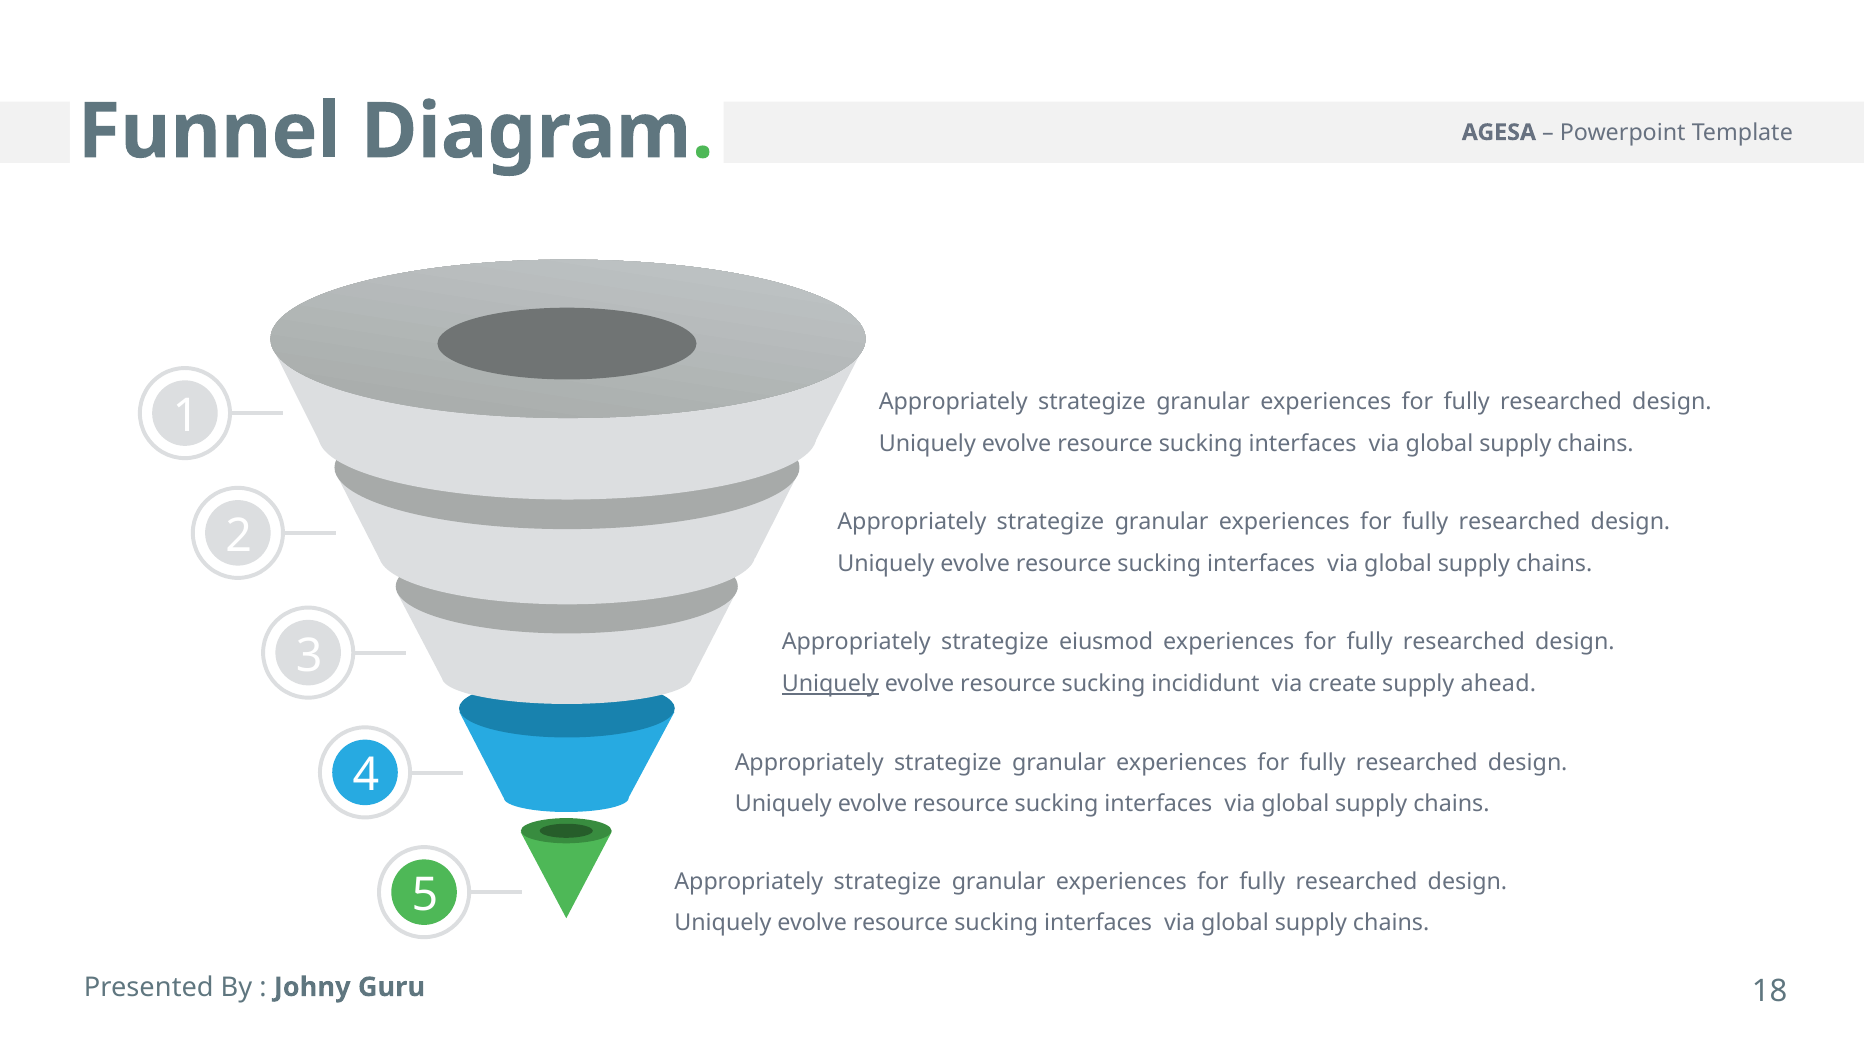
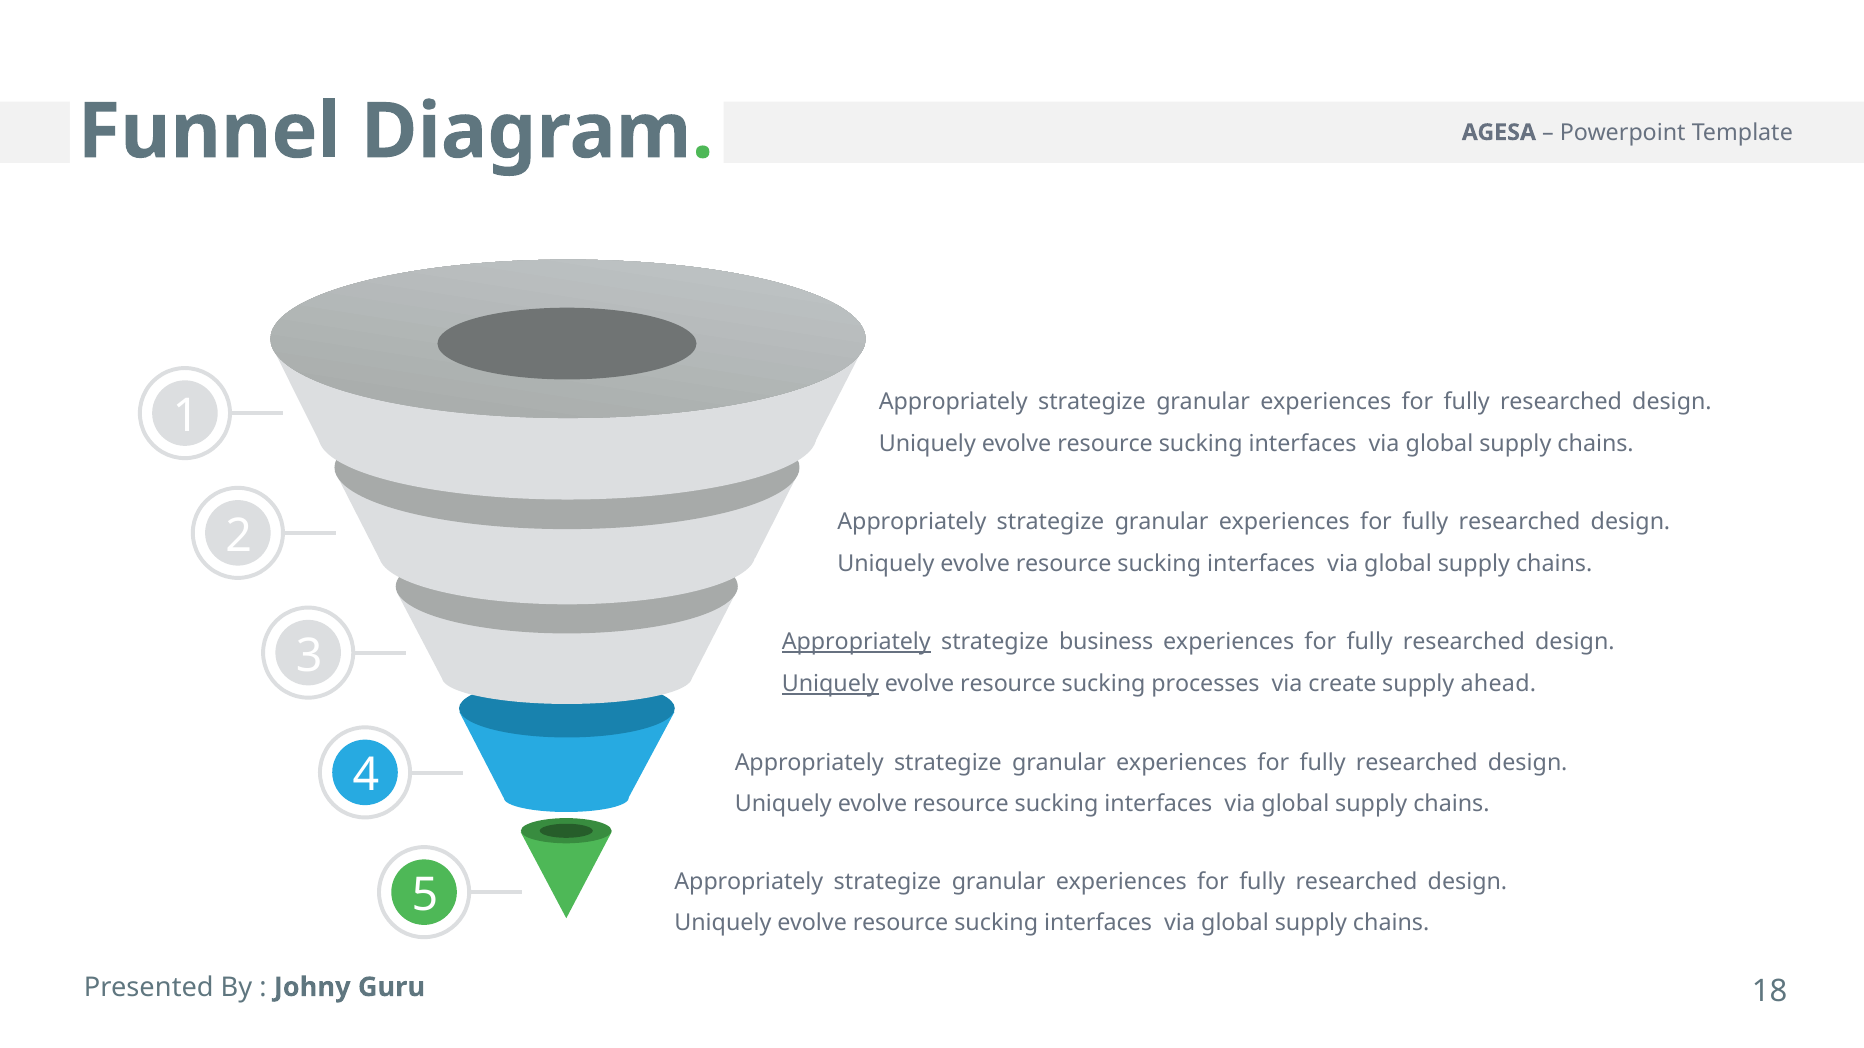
Appropriately underline: none -> present (856, 642)
eiusmod: eiusmod -> business (1106, 642)
incididunt: incididunt -> processes (1206, 684)
